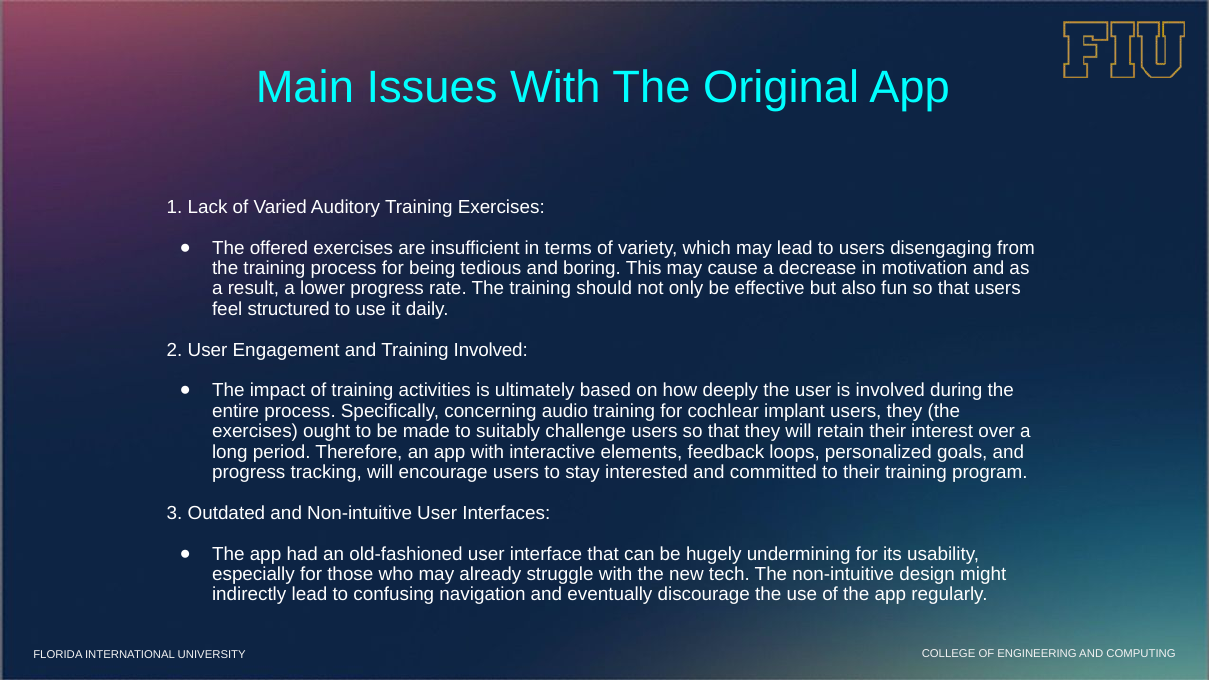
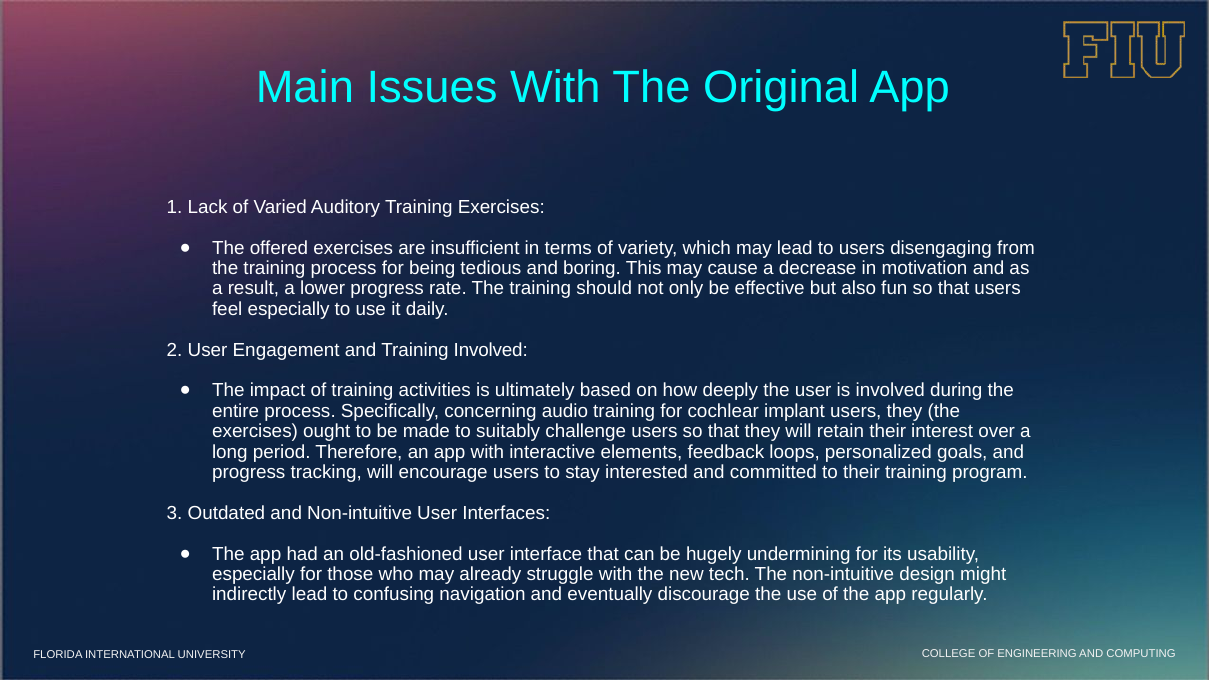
feel structured: structured -> especially (289, 309)
